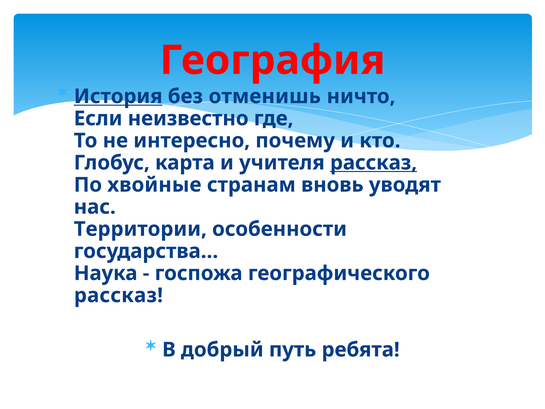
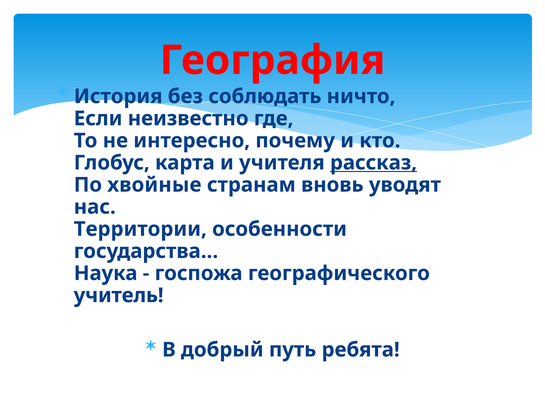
История underline: present -> none (118, 96)
отменишь: отменишь -> соблюдать (265, 96)
рассказ: рассказ -> учитель (119, 295)
